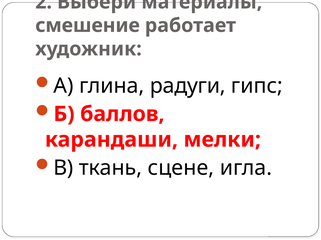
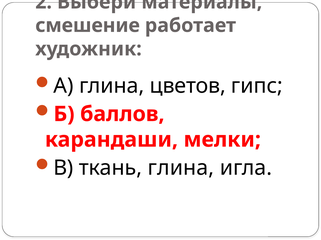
радуги: радуги -> цветов (188, 86)
ткань сцене: сцене -> глина (181, 168)
